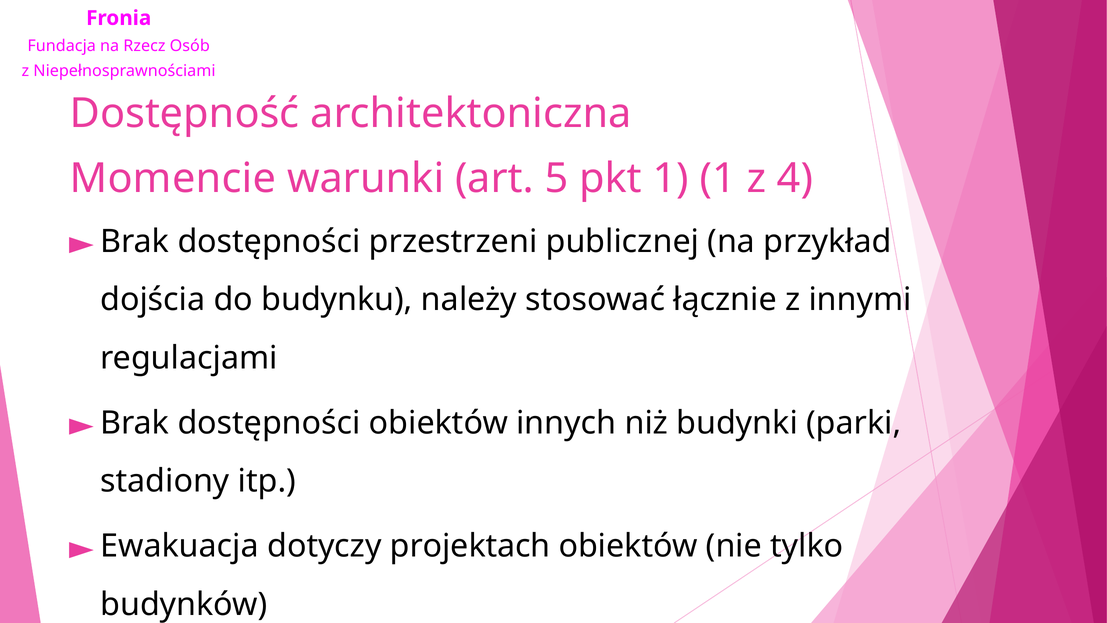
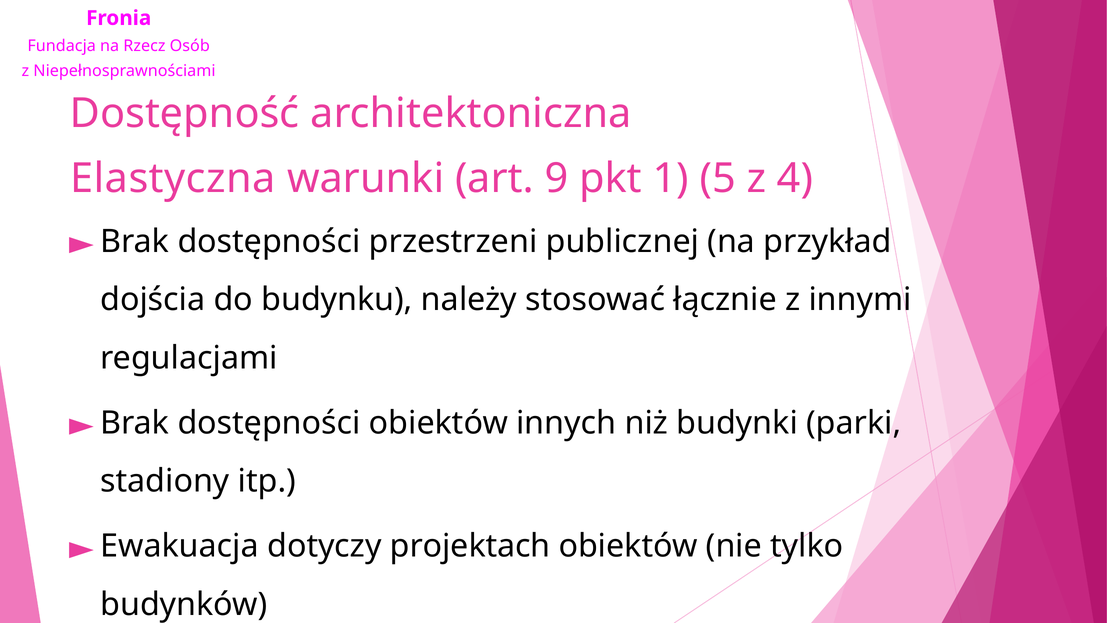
Momencie: Momencie -> Elastyczna (173, 178)
5: 5 -> 9 (557, 178)
1 1: 1 -> 5 (718, 178)
